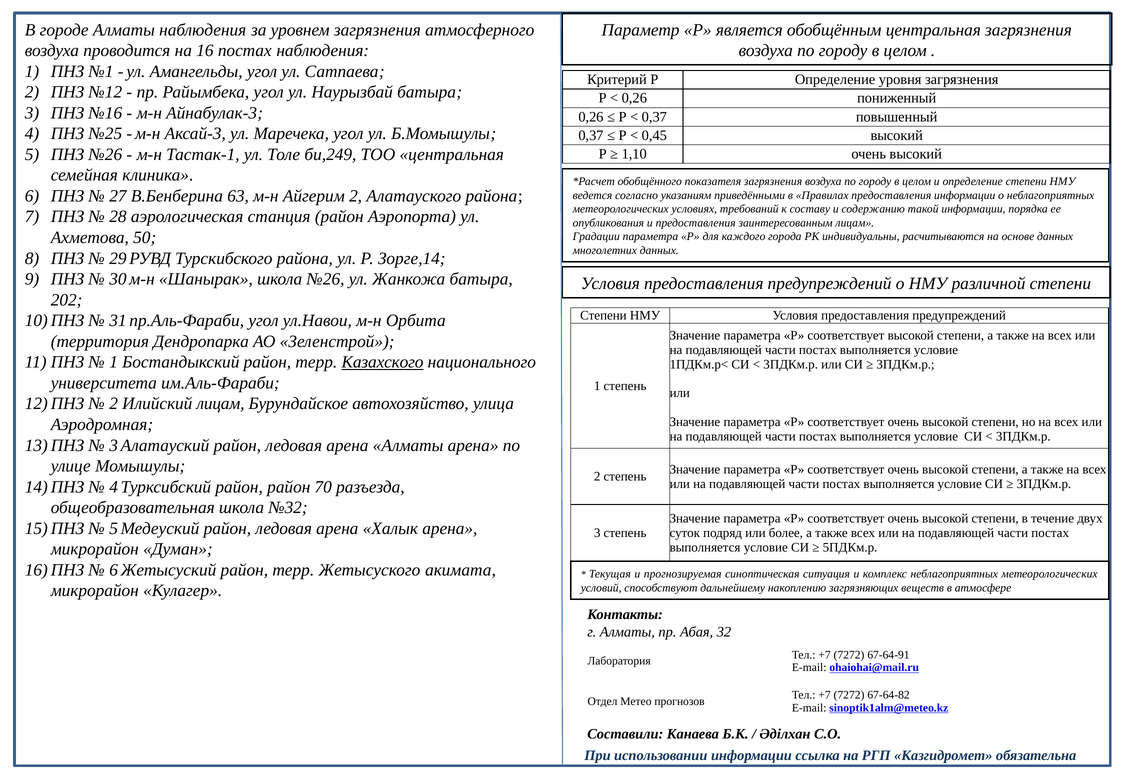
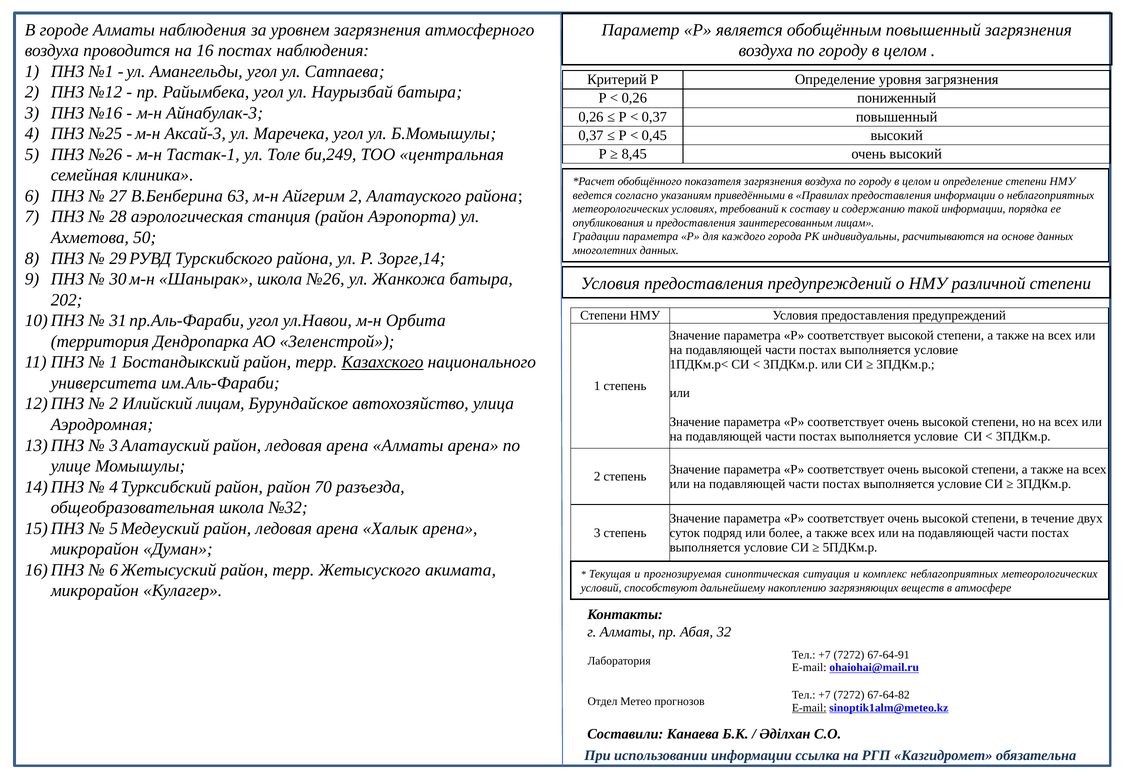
обобщённым центральная: центральная -> повышенный (933, 30)
1,10: 1,10 -> 8,45 (634, 154)
E-mail underline: none -> present (809, 708)
